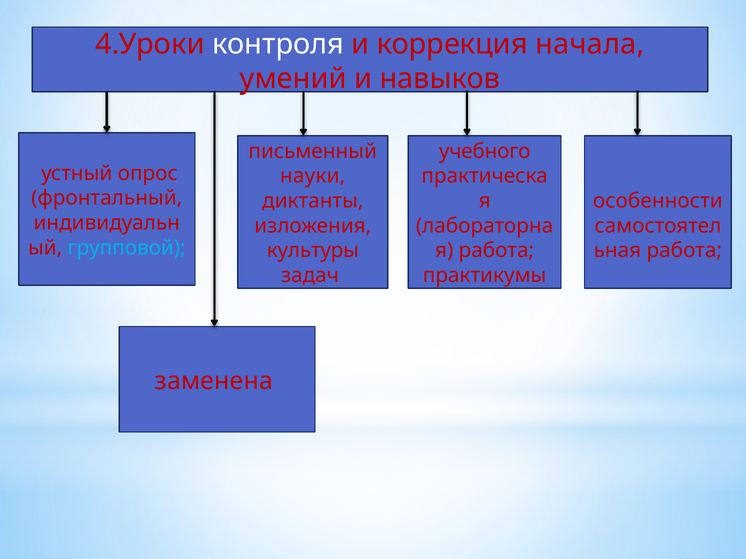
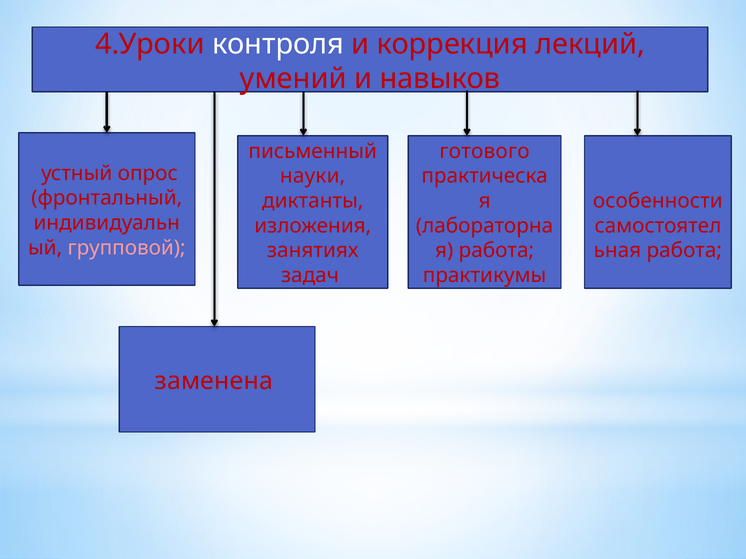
начала: начала -> лекций (590, 44)
учебного: учебного -> готового (485, 151)
групповой colour: light blue -> pink (127, 248)
культуры: культуры -> занятиях (313, 251)
